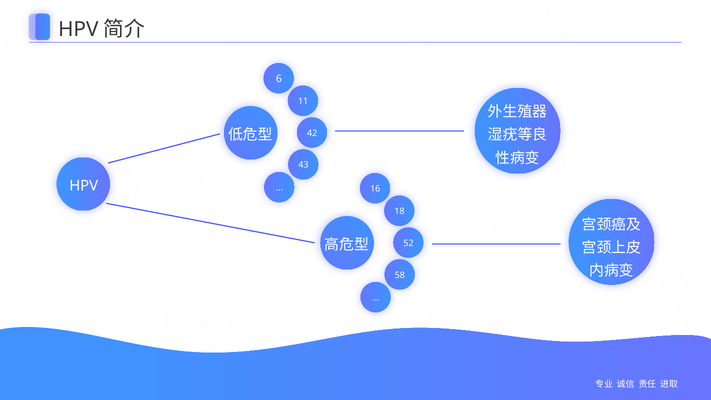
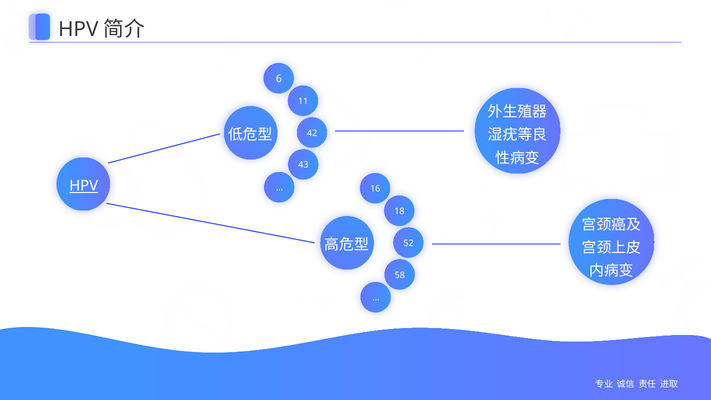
HPV underline: none -> present (84, 186)
